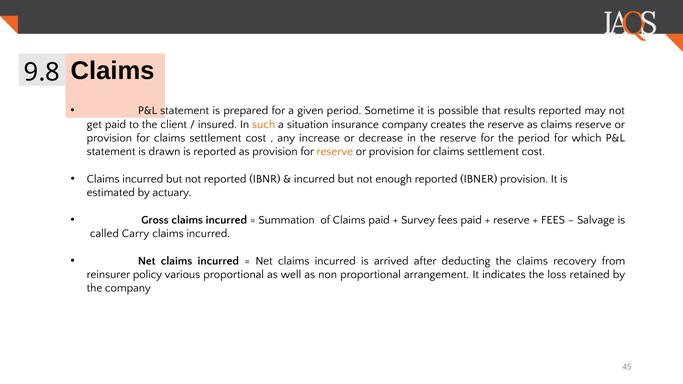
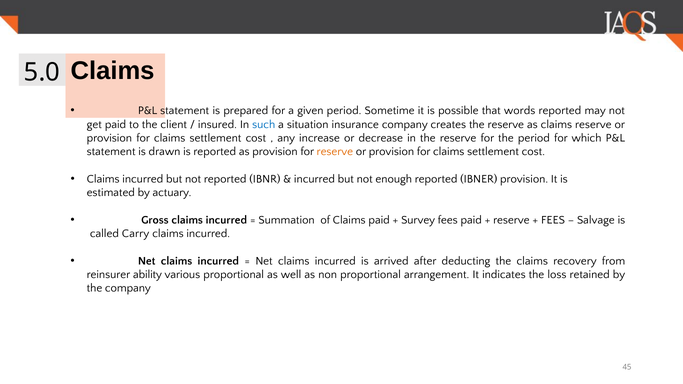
9.8: 9.8 -> 5.0 (42, 72)
results: results -> words (520, 111)
such colour: orange -> blue (264, 124)
policy: policy -> ability (148, 275)
